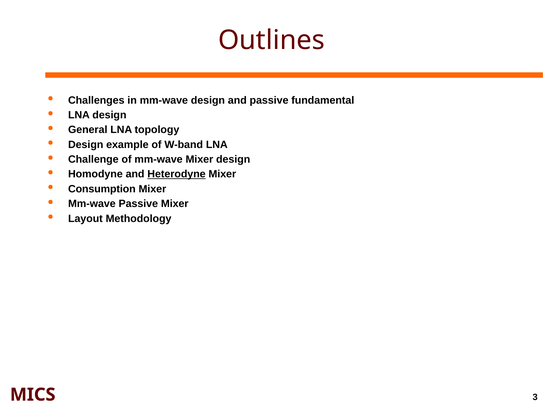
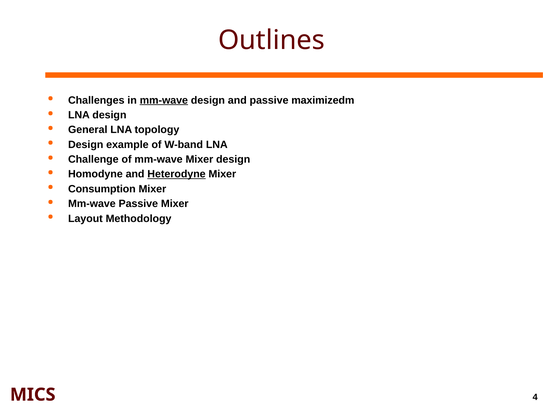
mm-wave underline: none -> present (164, 100)
fundamental: fundamental -> maximizedm (323, 100)
3: 3 -> 4 (535, 397)
